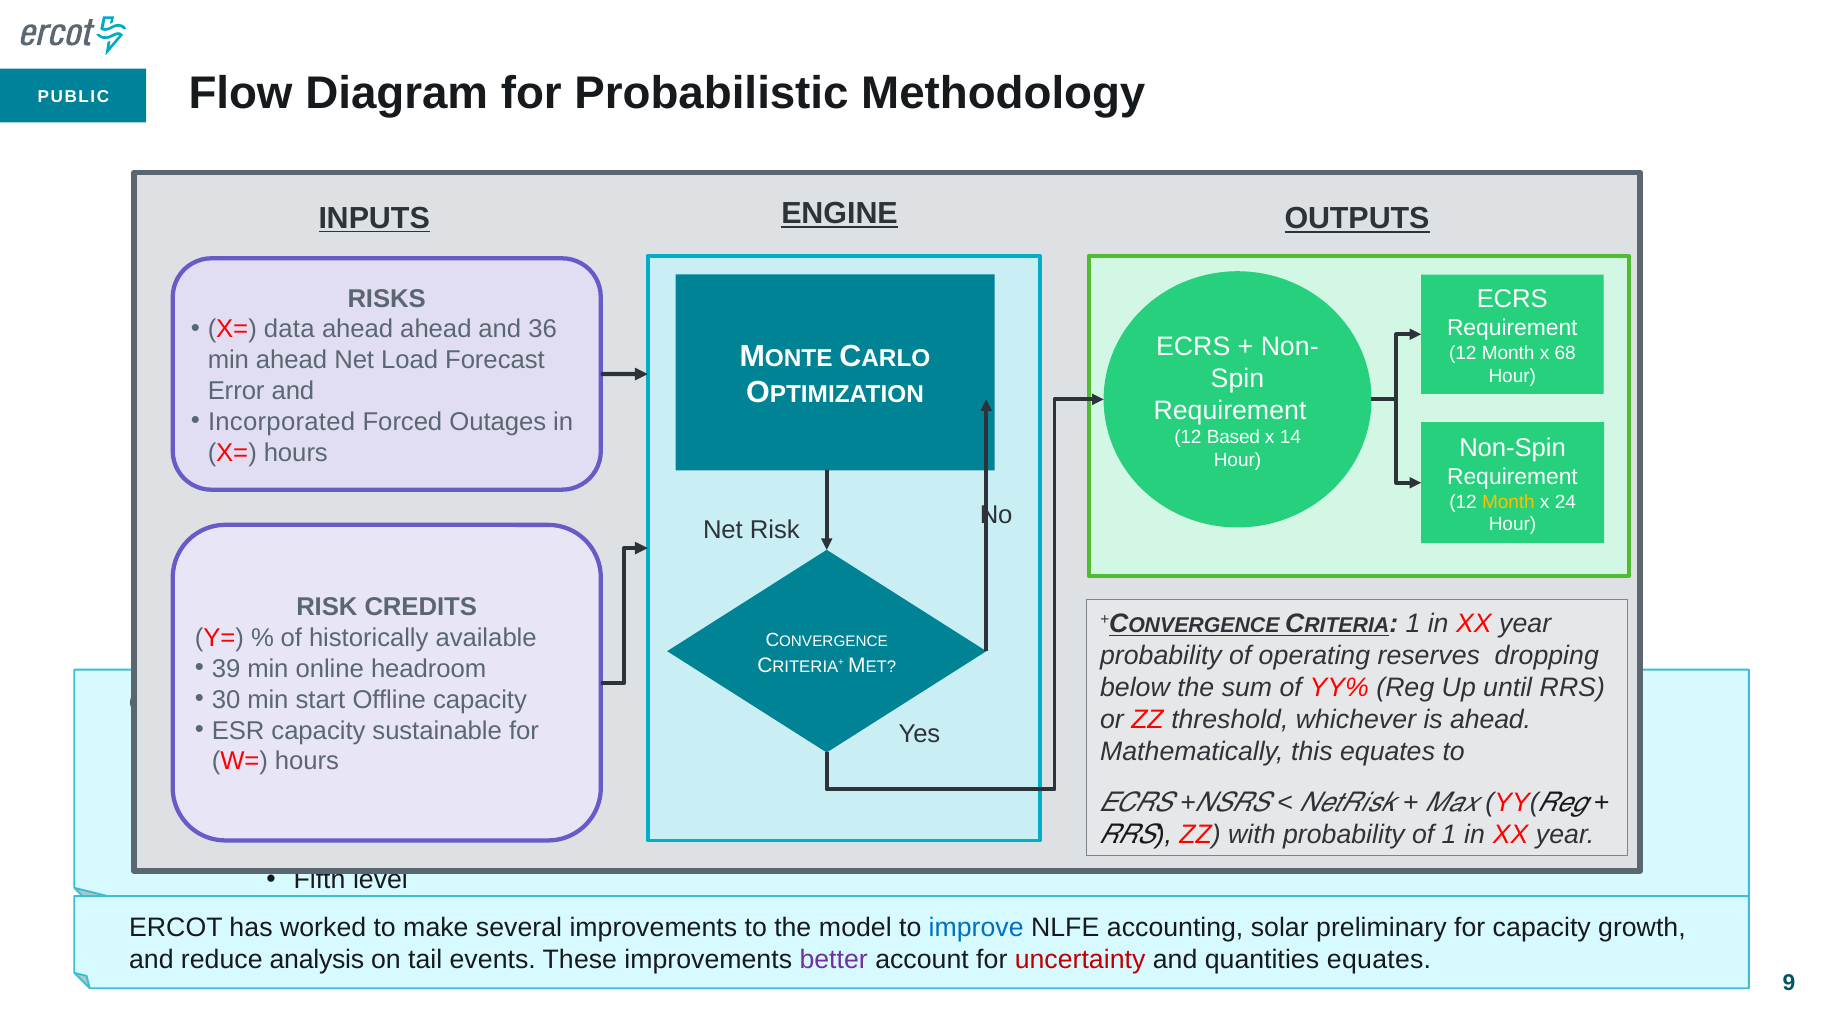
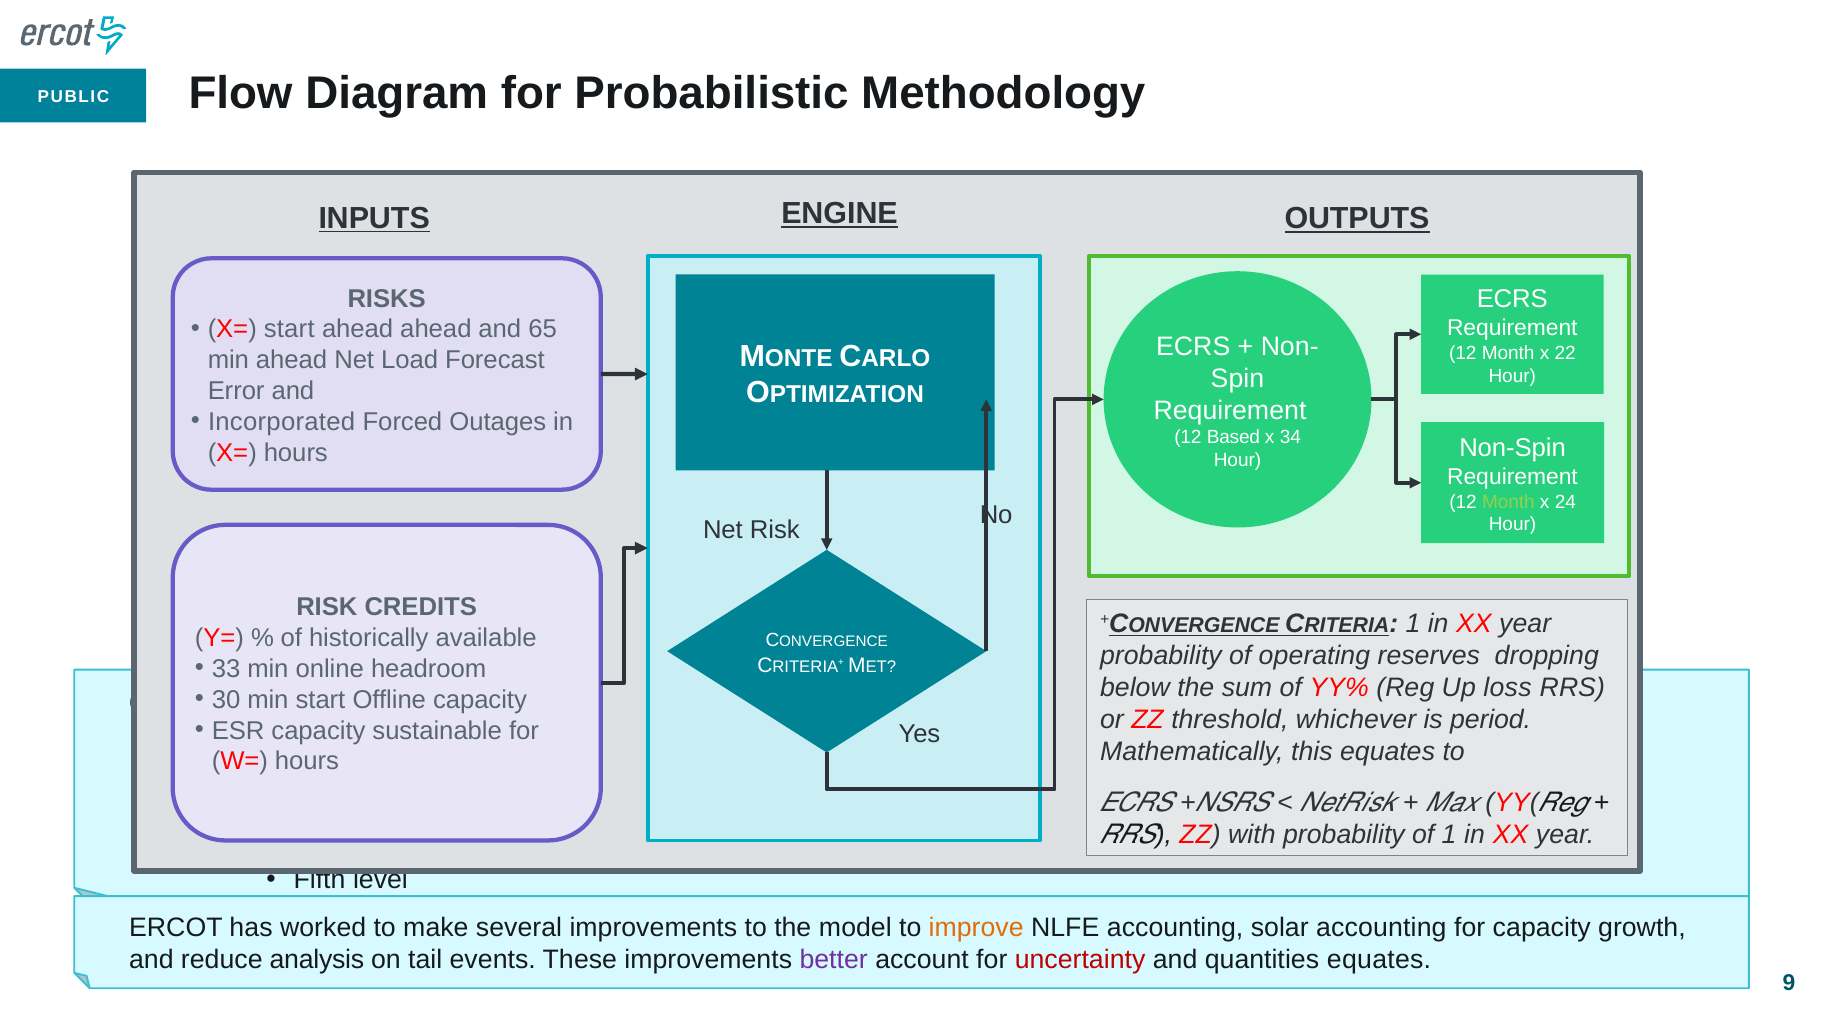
X= data: data -> start (289, 329)
36: 36 -> 65 (543, 329)
68: 68 -> 22 (1565, 353)
14: 14 -> 34 (1290, 437)
Month colour: yellow -> light green (1508, 502)
39: 39 -> 33 (226, 669)
until: until -> loss (1508, 688)
is ahead: ahead -> period (1491, 720)
improve colour: blue -> orange (976, 927)
solar preliminary: preliminary -> accounting (1381, 927)
